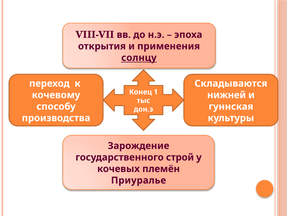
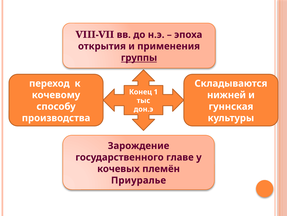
солнцу: солнцу -> группы (139, 58)
строй: строй -> главе (180, 157)
